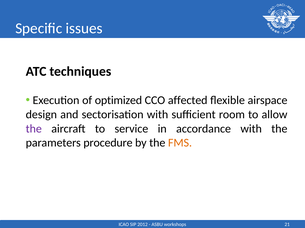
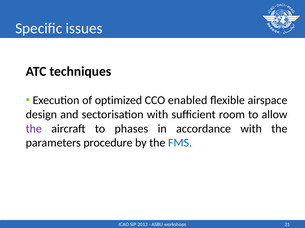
affected: affected -> enabled (188, 101)
service: service -> phases (131, 129)
FMS colour: orange -> blue (180, 143)
